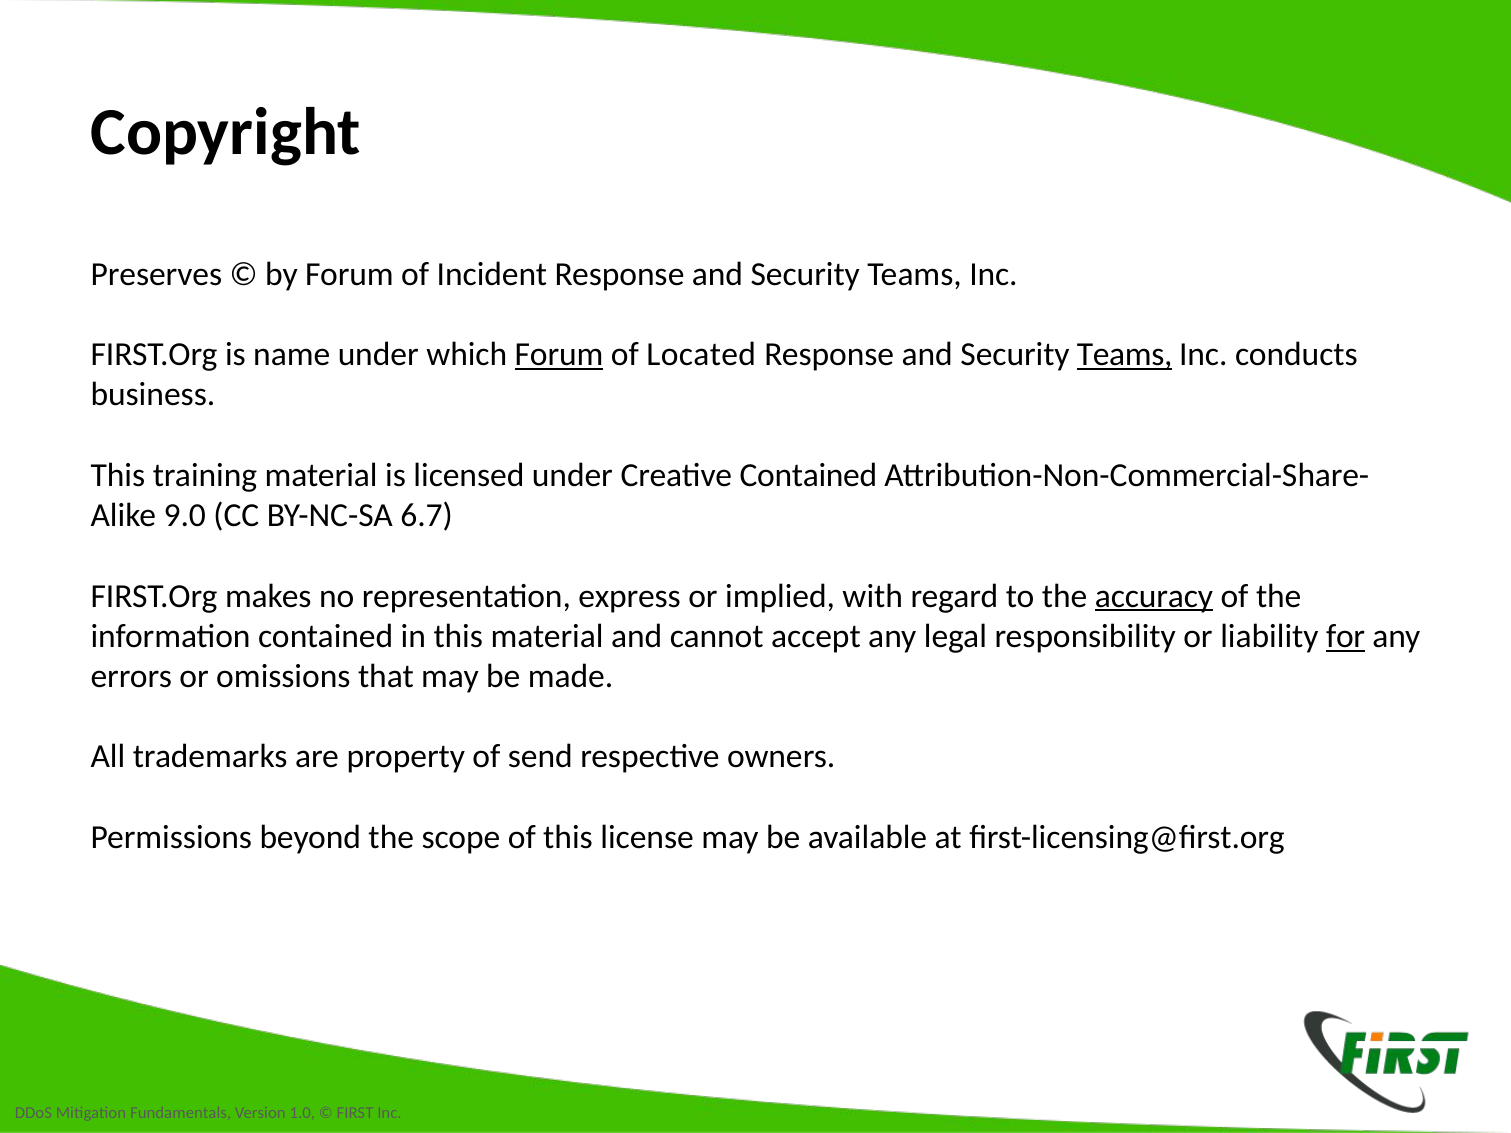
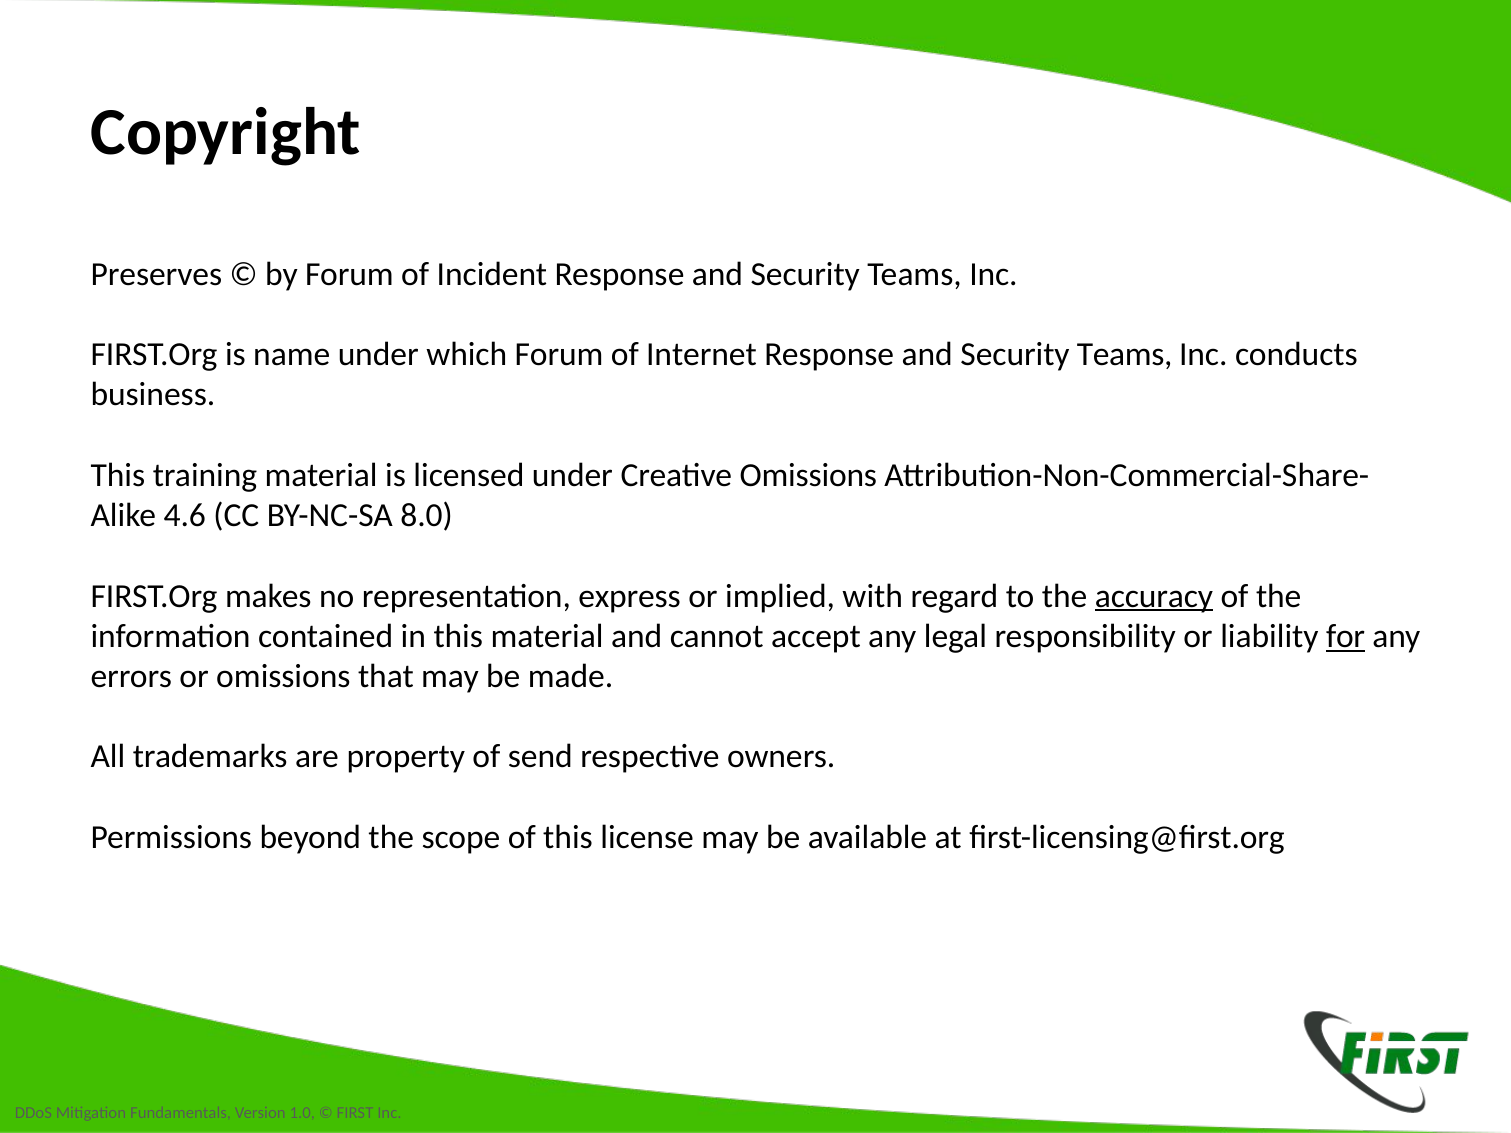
Forum underline: present -> none (559, 355)
Located: Located -> Internet (701, 355)
Teams underline: present -> none (1125, 355)
Creative Contained: Contained -> Omissions (808, 475)
9.0: 9.0 -> 4.6 (185, 516)
6.7: 6.7 -> 8.0 (427, 516)
